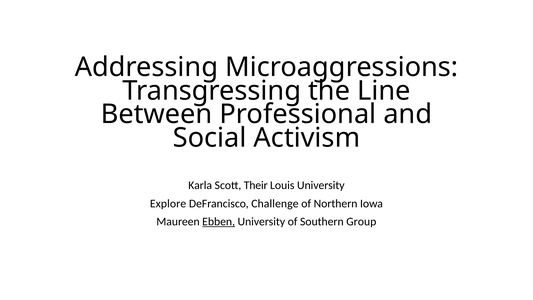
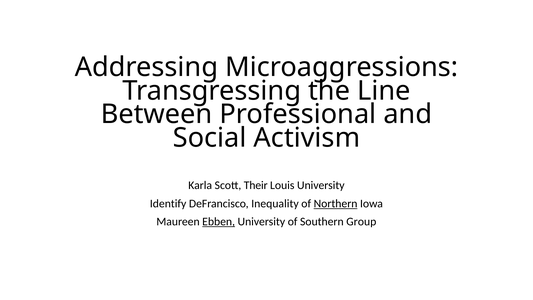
Explore: Explore -> Identify (168, 203)
Challenge: Challenge -> Inequality (275, 203)
Northern underline: none -> present (336, 203)
